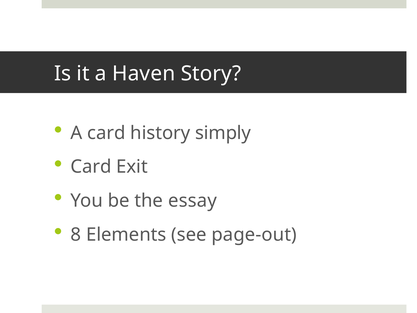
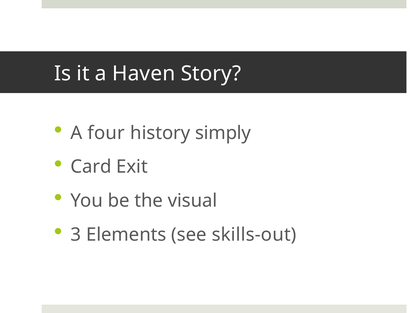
A card: card -> four (106, 133)
essay: essay -> visual (193, 201)
8: 8 -> 3 (76, 234)
page-out: page-out -> skills-out (254, 234)
